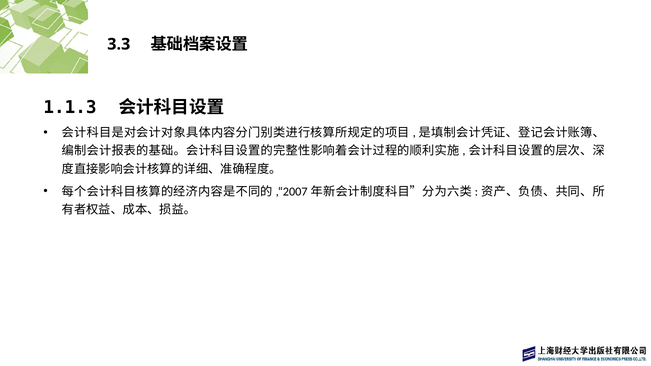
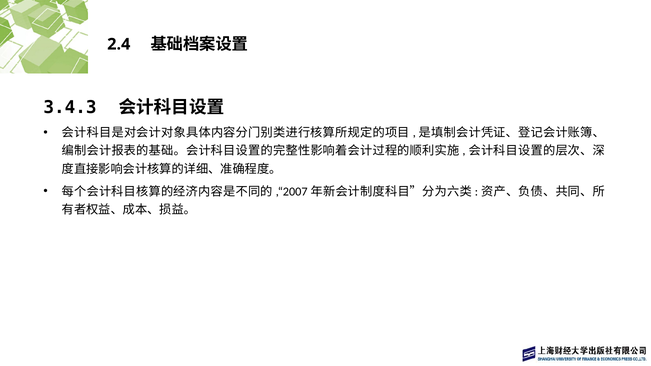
3.3: 3.3 -> 2.4 (119, 44)
1.1.3: 1.1.3 -> 3.4.3 (70, 107)
